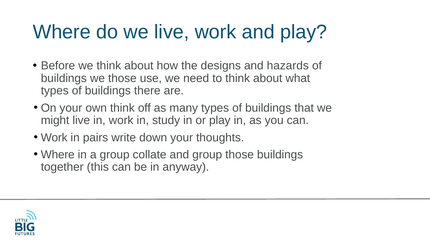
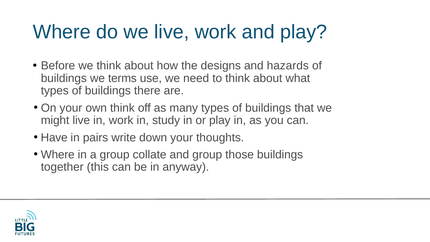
we those: those -> terms (122, 78)
Work: Work -> Have (54, 137)
